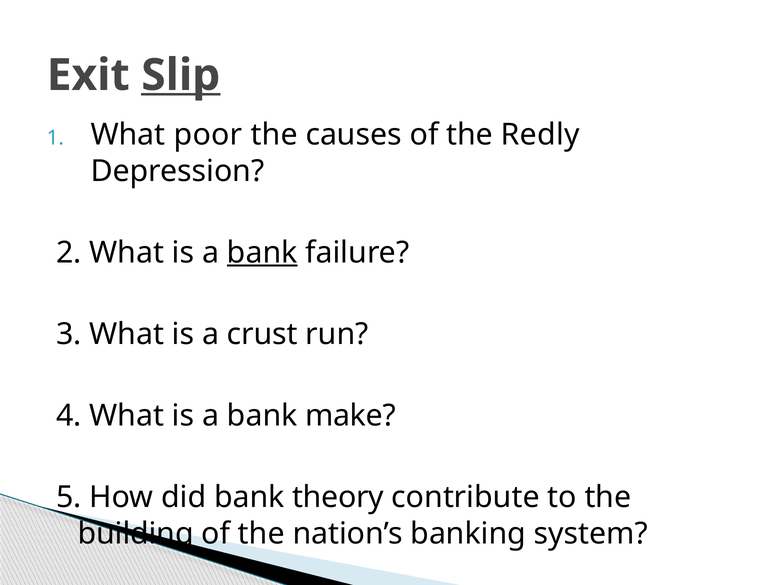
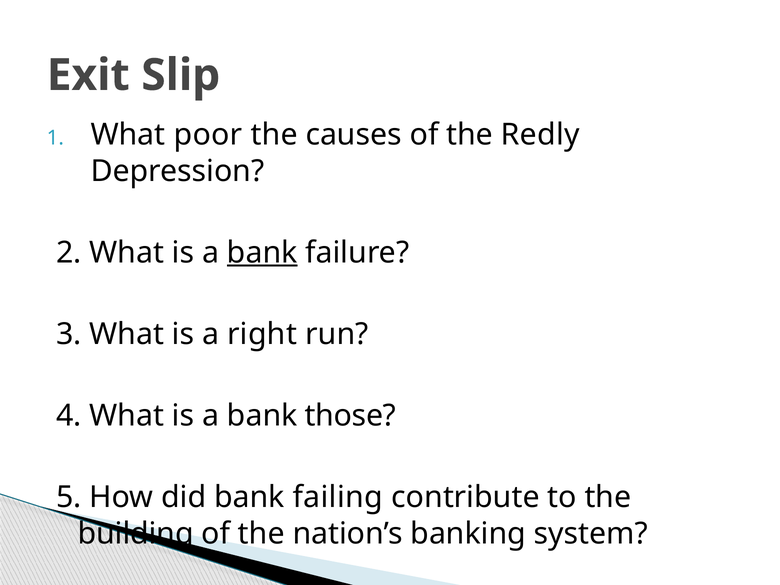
Slip underline: present -> none (181, 75)
crust: crust -> right (262, 334)
make: make -> those (350, 416)
theory: theory -> failing (338, 497)
